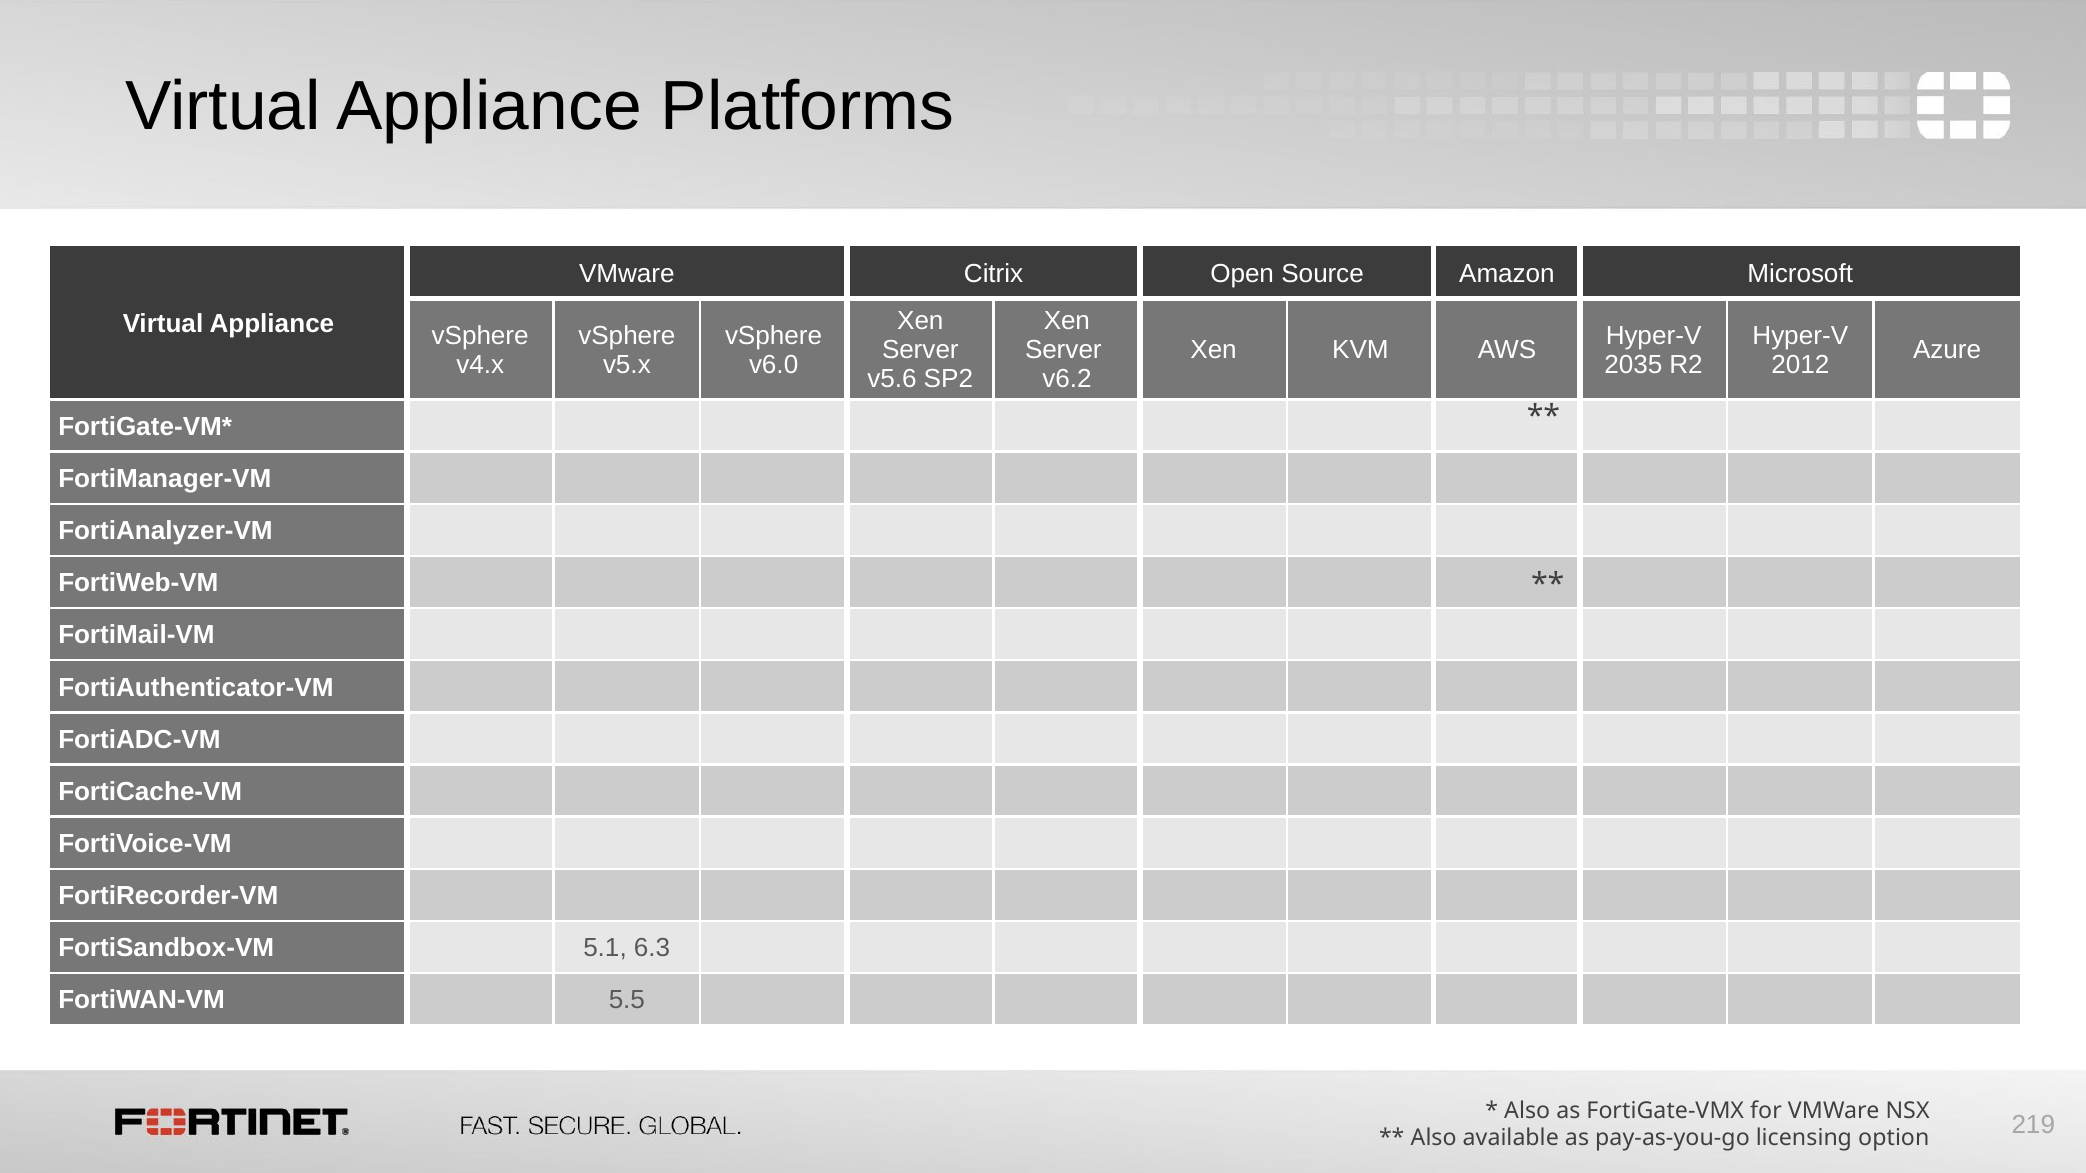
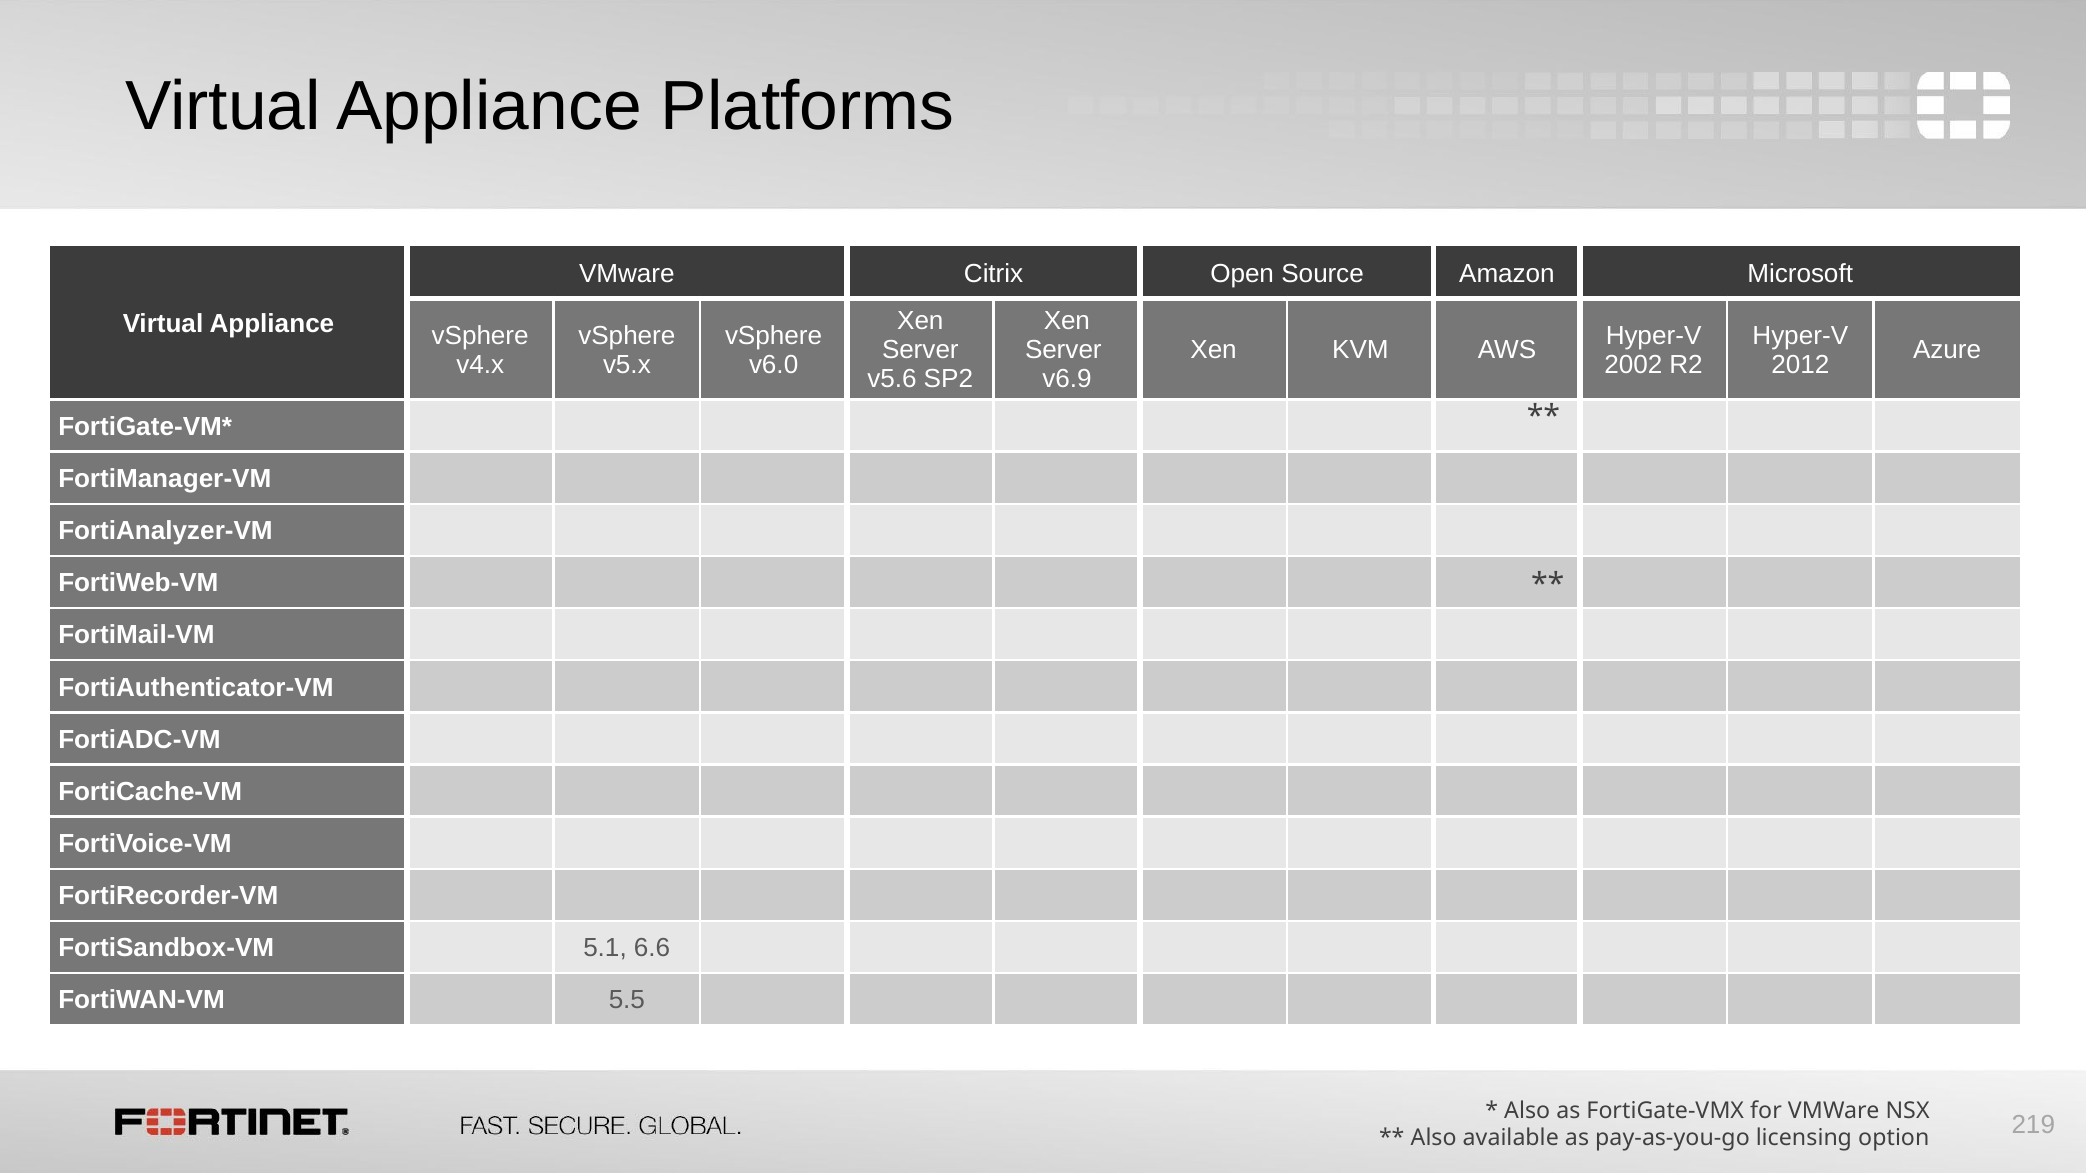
2035: 2035 -> 2002 (1633, 365)
v6.2: v6.2 -> v6.9 (1067, 380)
6.3: 6.3 -> 6.6 (652, 948)
